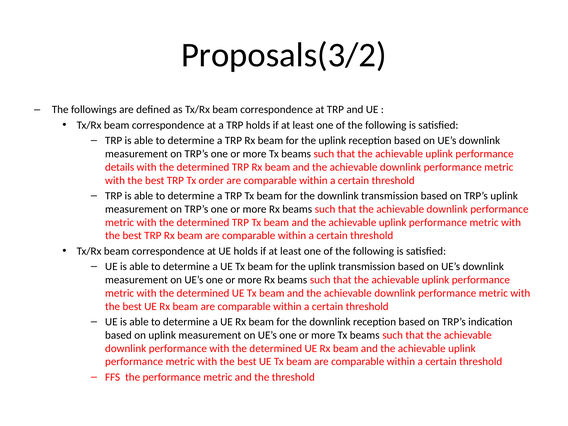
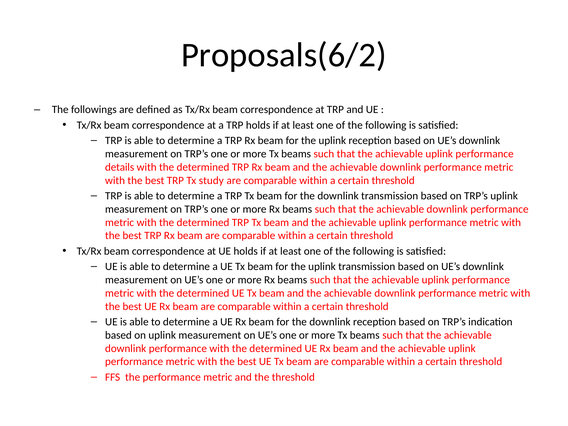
Proposals(3/2: Proposals(3/2 -> Proposals(6/2 (284, 55)
order: order -> study (211, 180)
